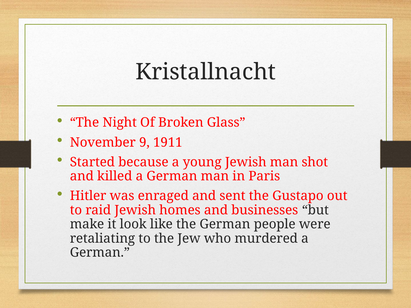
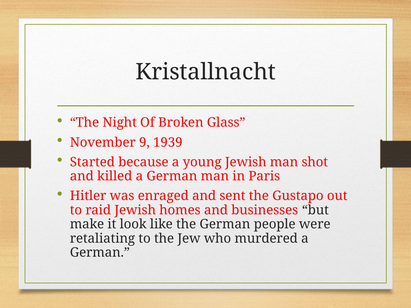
1911: 1911 -> 1939 (168, 142)
